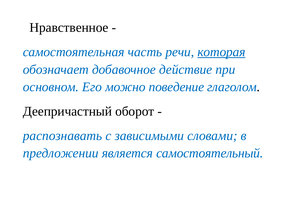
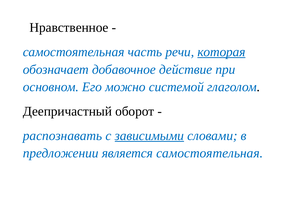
поведение: поведение -> системой (176, 87)
зависимыми underline: none -> present (149, 135)
является самостоятельный: самостоятельный -> самостоятельная (210, 153)
